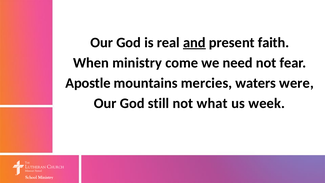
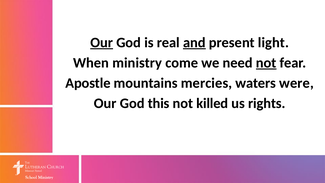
Our underline: none -> present (102, 42)
faith: faith -> light (273, 42)
not underline: none -> present (266, 63)
still: still -> this (159, 103)
what: what -> killed (212, 103)
week: week -> rights (267, 103)
